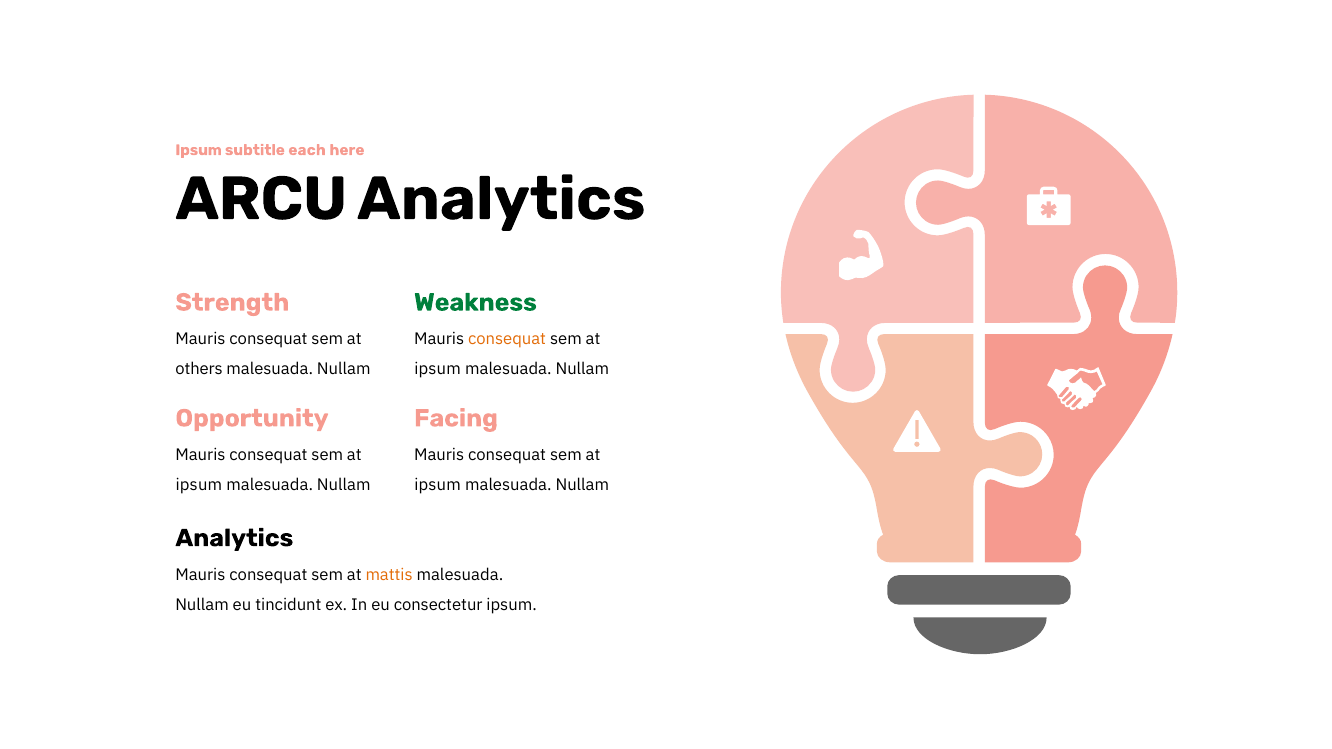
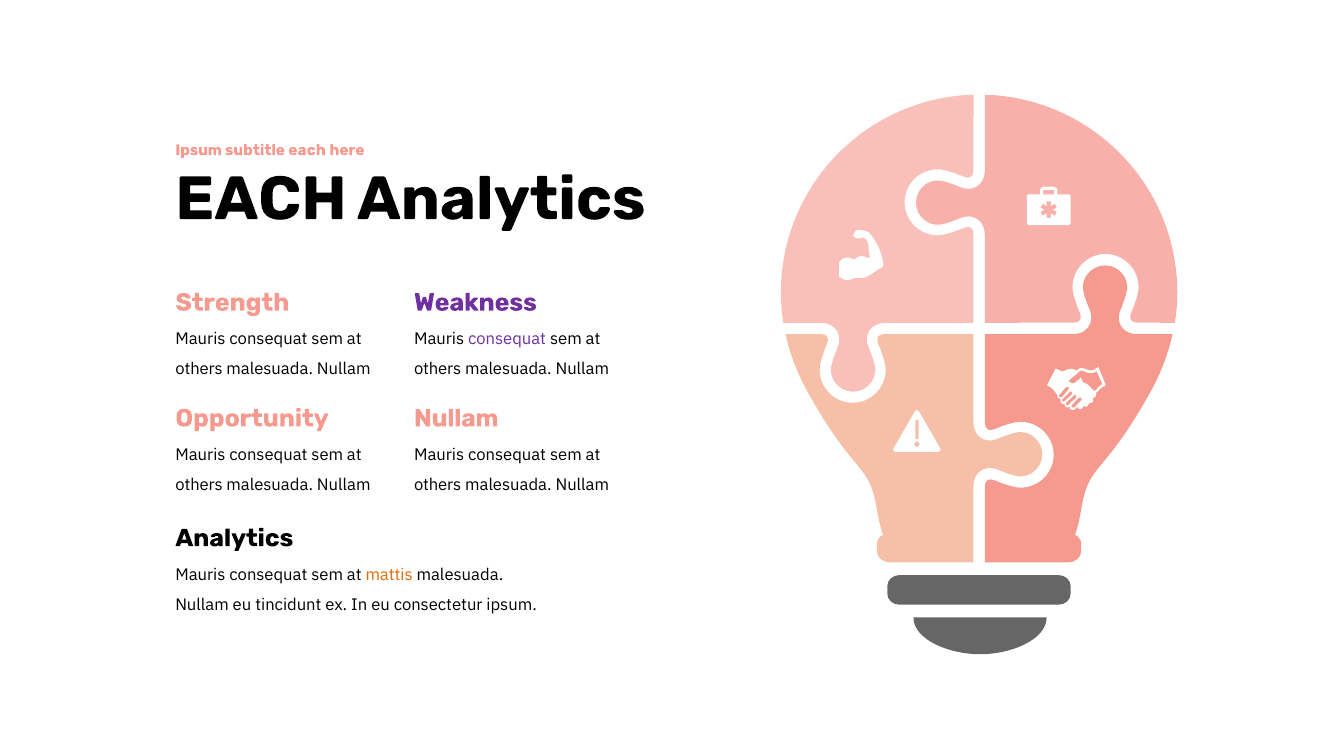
ARCU: ARCU -> EACH (261, 199)
Weakness colour: green -> purple (475, 303)
consequat colour: orange -> purple (507, 340)
ipsum: ipsum -> others (438, 369)
Facing: Facing -> Nullam (456, 418)
ipsum: ipsum -> others (199, 485)
ipsum: ipsum -> others (438, 485)
